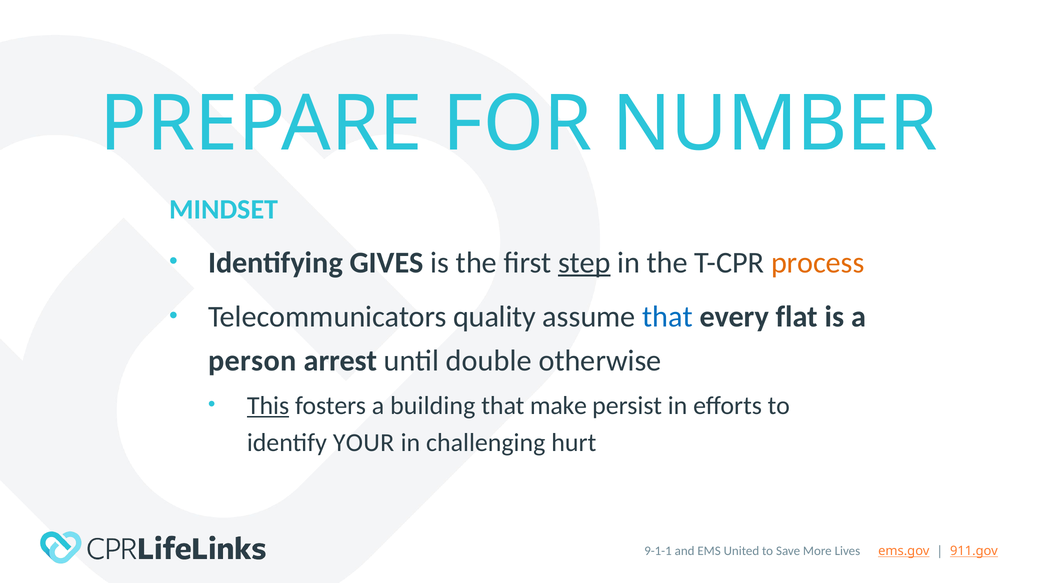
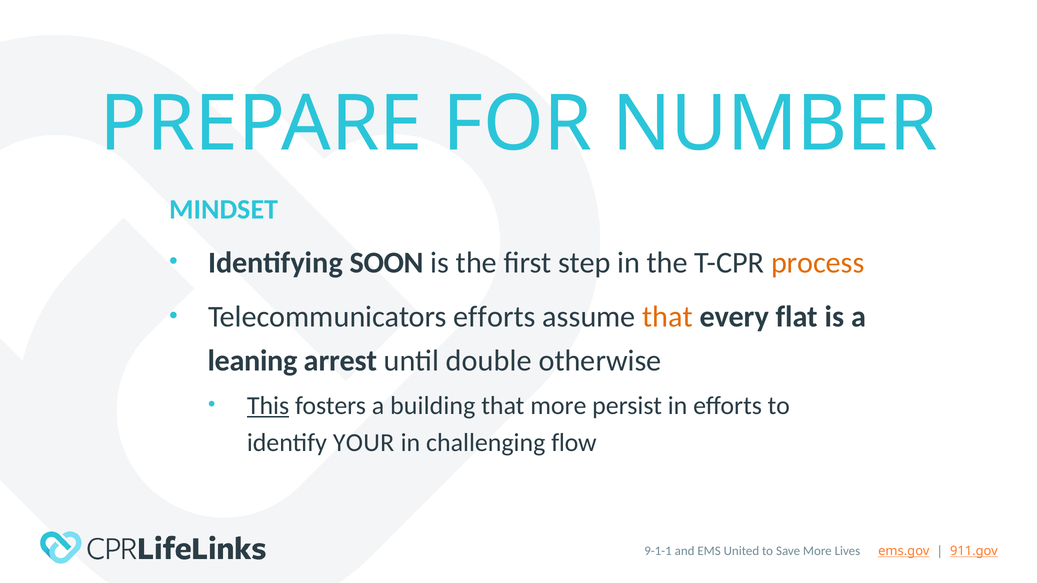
GIVES: GIVES -> SOON (387, 263)
step underline: present -> none (584, 263)
Telecommunicators quality: quality -> efforts (494, 317)
that colour: blue -> orange (668, 317)
person: person -> leaning (253, 361)
that make: make -> more (558, 406)
hurt: hurt -> flow (574, 443)
